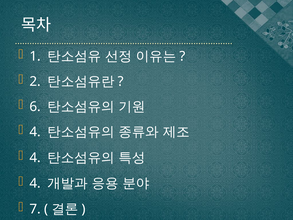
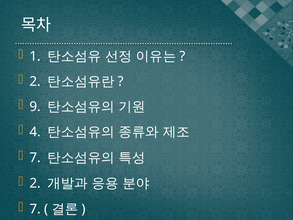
6: 6 -> 9 (35, 107)
4: 4 -> 7 (35, 157)
4: 4 -> 2 (35, 183)
